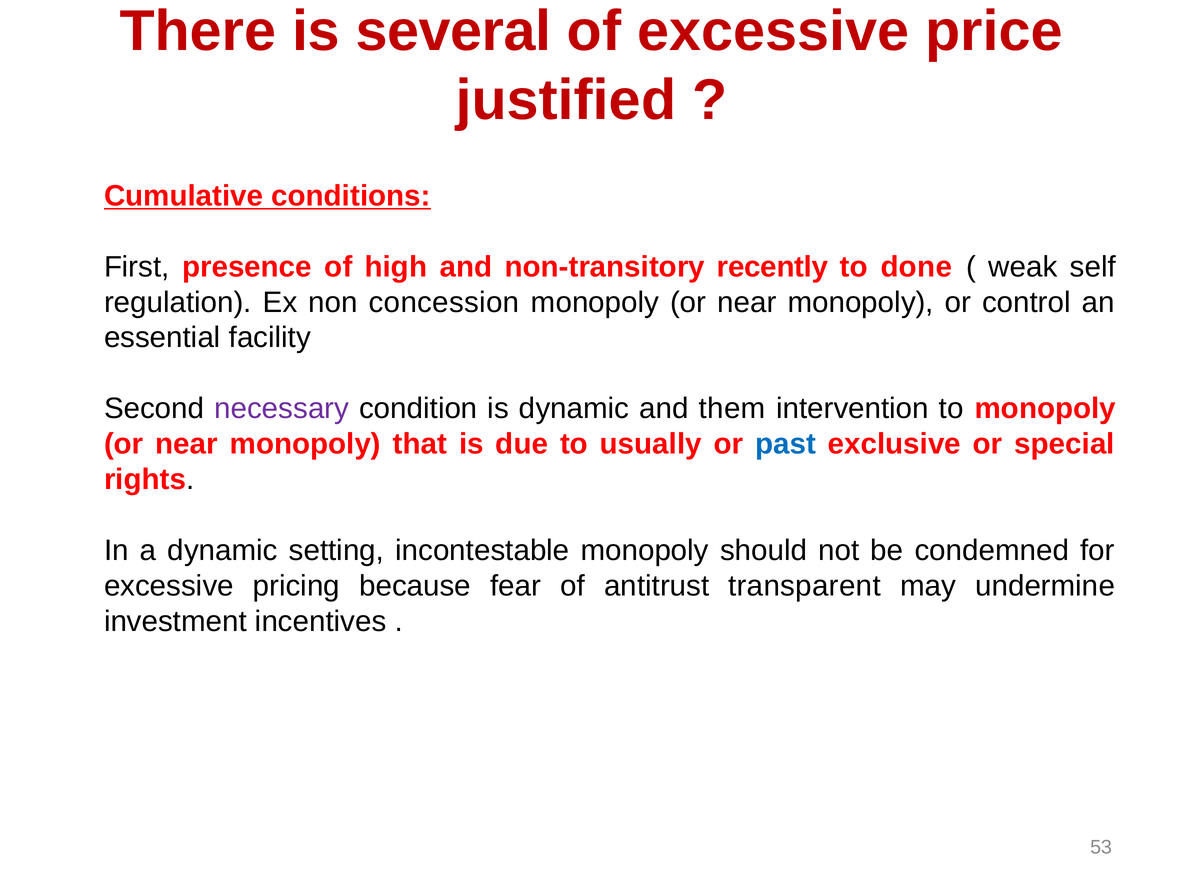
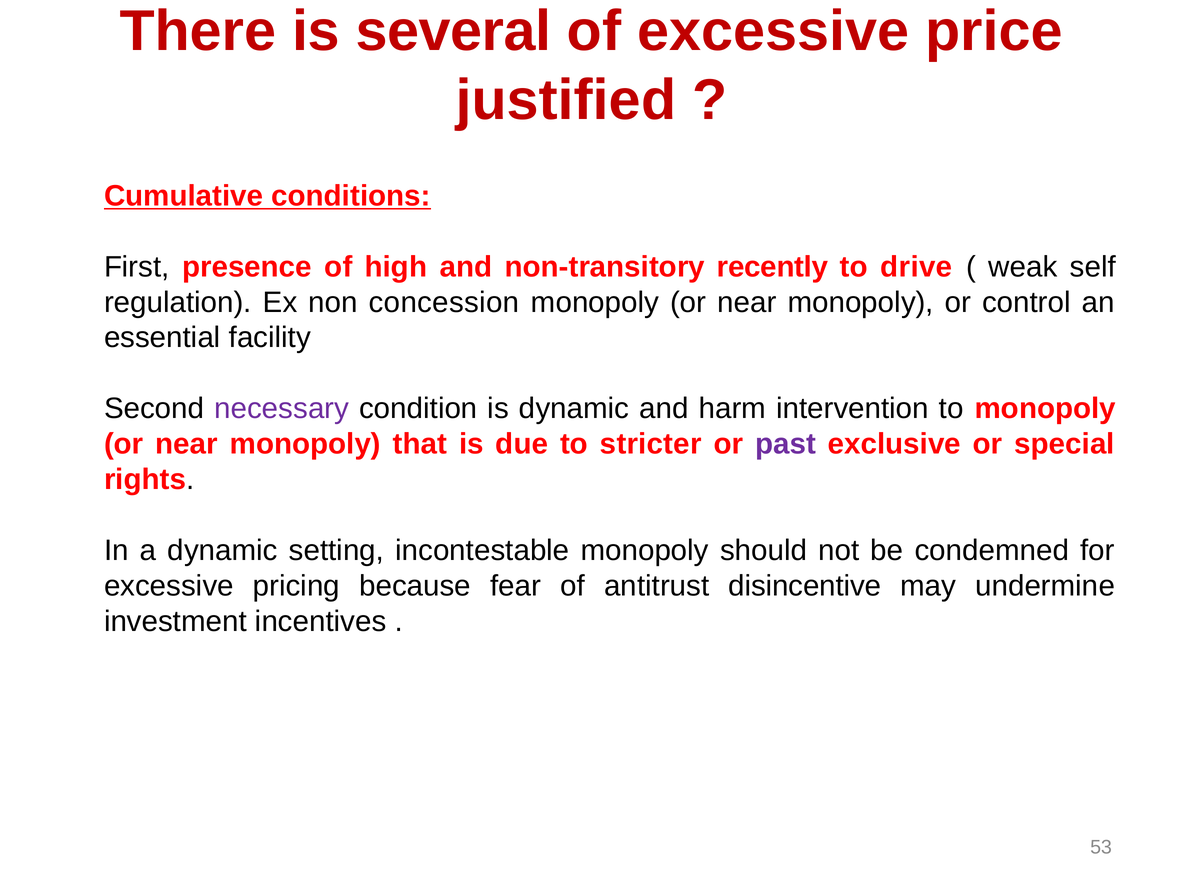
done: done -> drive (916, 267)
them: them -> harm (732, 409)
usually: usually -> stricter (651, 444)
past colour: blue -> purple (786, 444)
transparent: transparent -> disincentive (805, 586)
